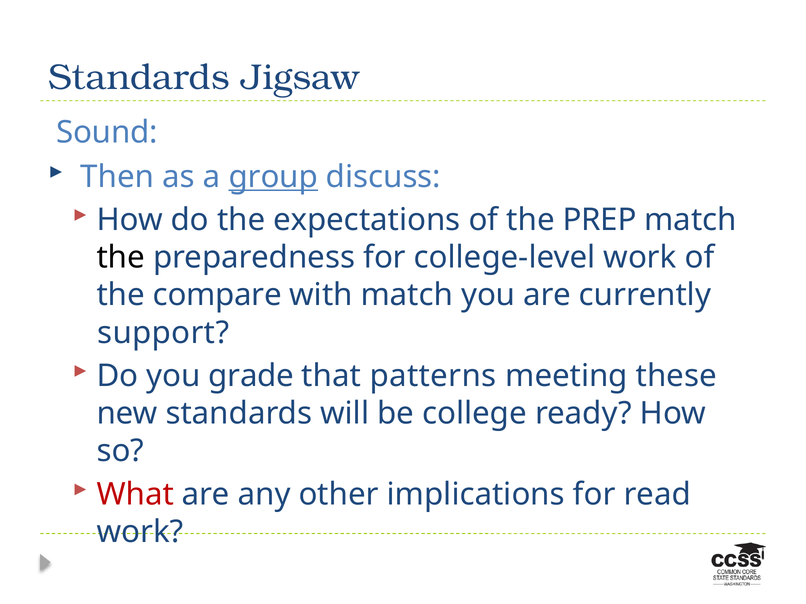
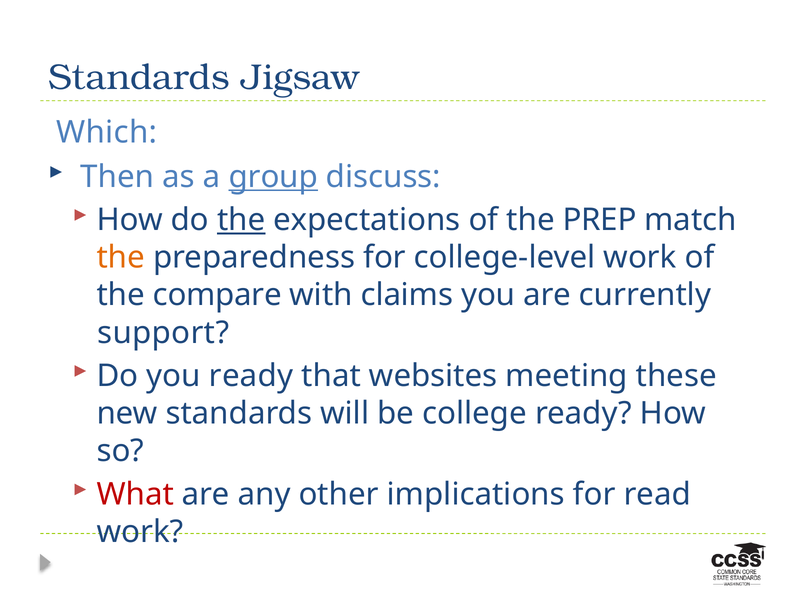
Sound: Sound -> Which (107, 133)
the underline: none -> present (241, 220)
the colour: black -> orange (121, 258)
with match: match -> claims (407, 295)
you grade: grade -> ready (251, 376)
patterns: patterns -> websites (433, 376)
